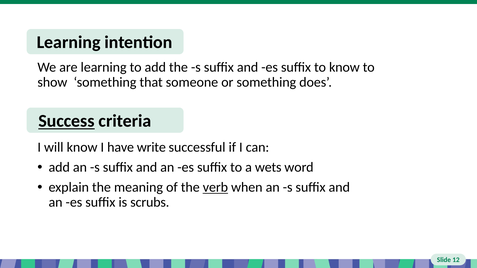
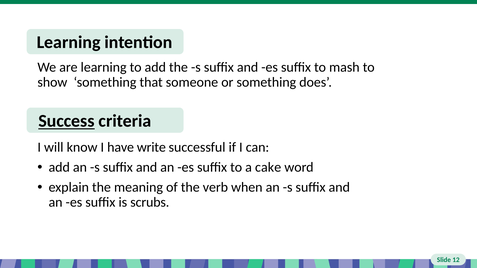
to know: know -> mash (344, 67)
wets: wets -> cake (268, 168)
verb underline: present -> none (215, 188)
